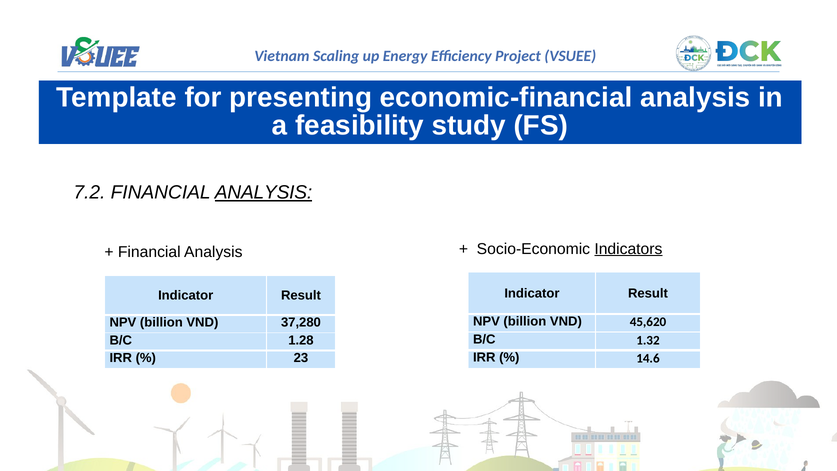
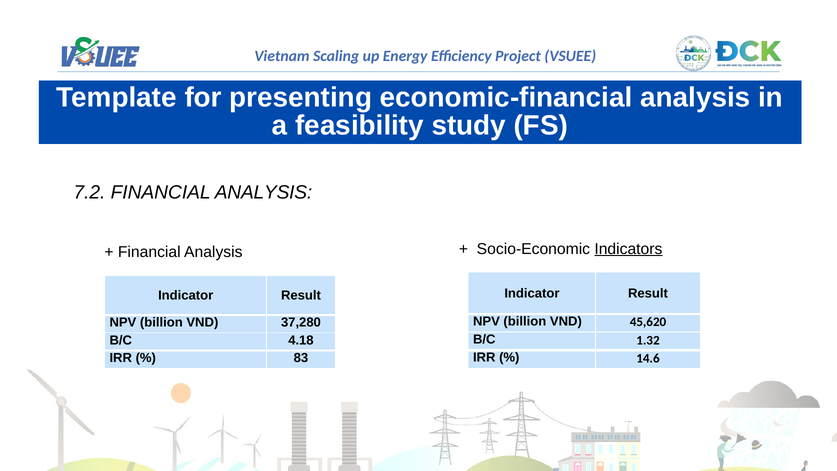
ANALYSIS underline: present -> none (264, 192)
1.28: 1.28 -> 4.18 (301, 340)
23: 23 -> 83 (301, 358)
